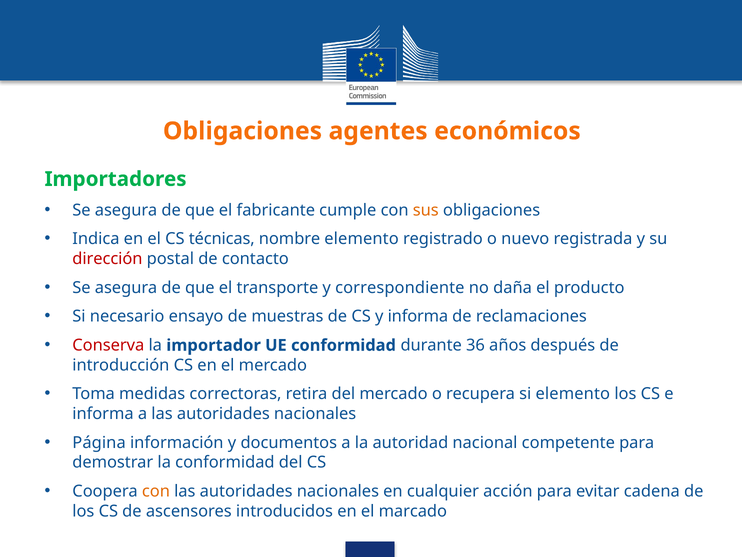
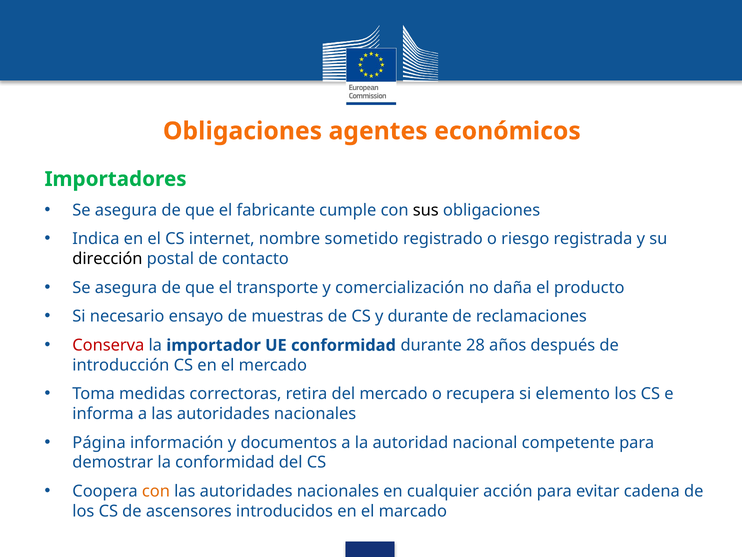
sus colour: orange -> black (426, 210)
técnicas: técnicas -> internet (222, 239)
nombre elemento: elemento -> sometido (362, 239)
nuevo: nuevo -> riesgo (525, 239)
dirección colour: red -> black (107, 259)
correspondiente: correspondiente -> comercialización (400, 287)
y informa: informa -> durante (418, 316)
36: 36 -> 28 (475, 345)
